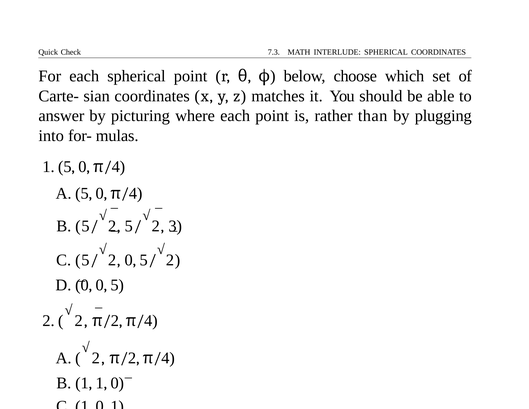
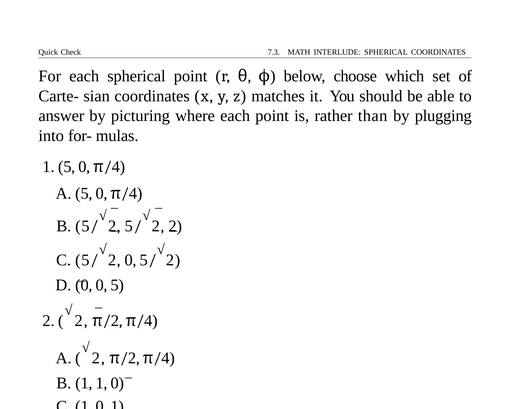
3: 3 -> 2 (175, 226)
